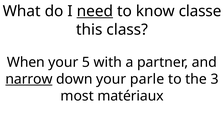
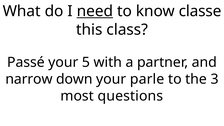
When: When -> Passé (26, 62)
narrow underline: present -> none (29, 79)
matériaux: matériaux -> questions (130, 96)
